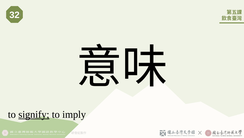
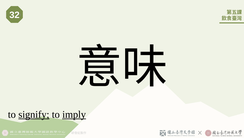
imply underline: none -> present (74, 114)
